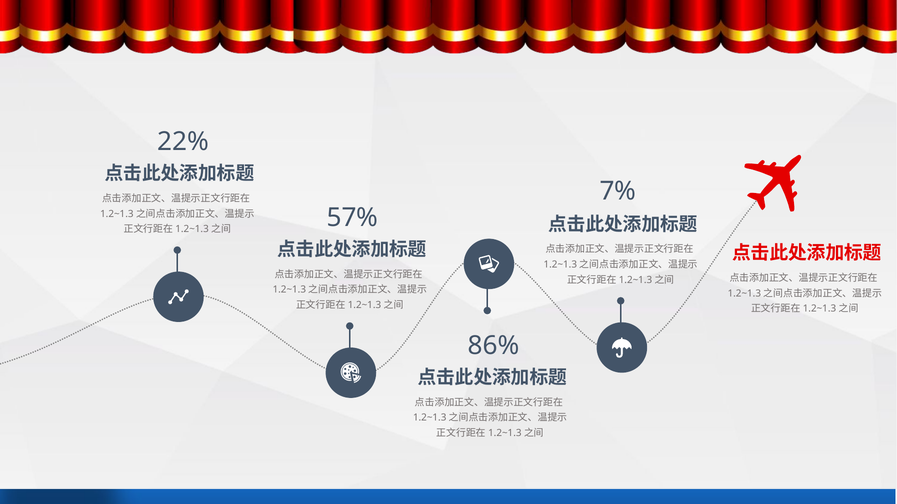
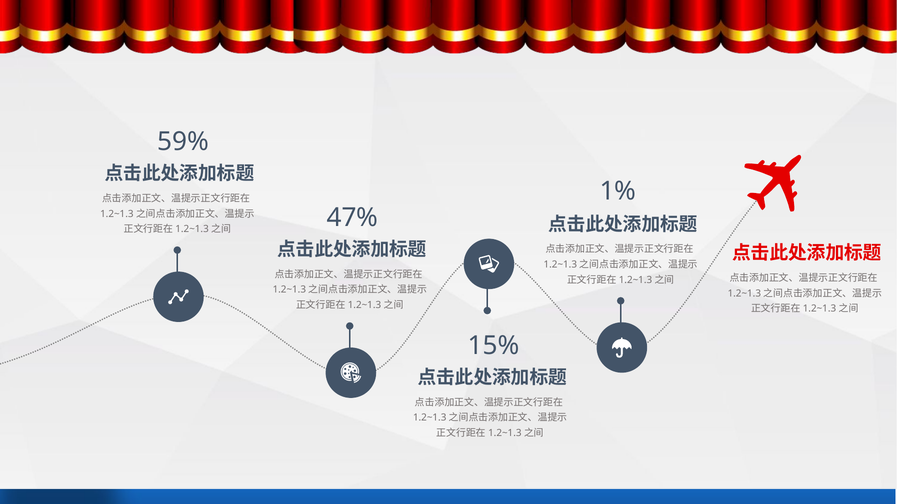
22%: 22% -> 59% (183, 142)
7%: 7% -> 1% (618, 191)
57%: 57% -> 47% (352, 218)
86%: 86% -> 15% (494, 346)
